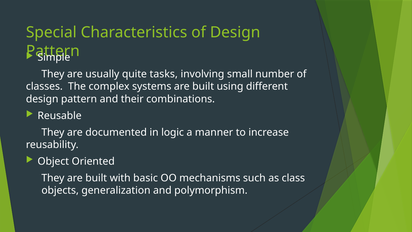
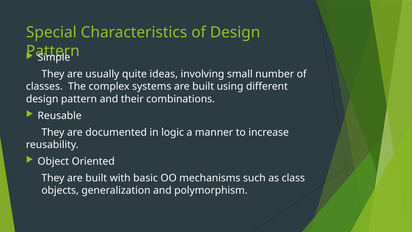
tasks: tasks -> ideas (164, 74)
